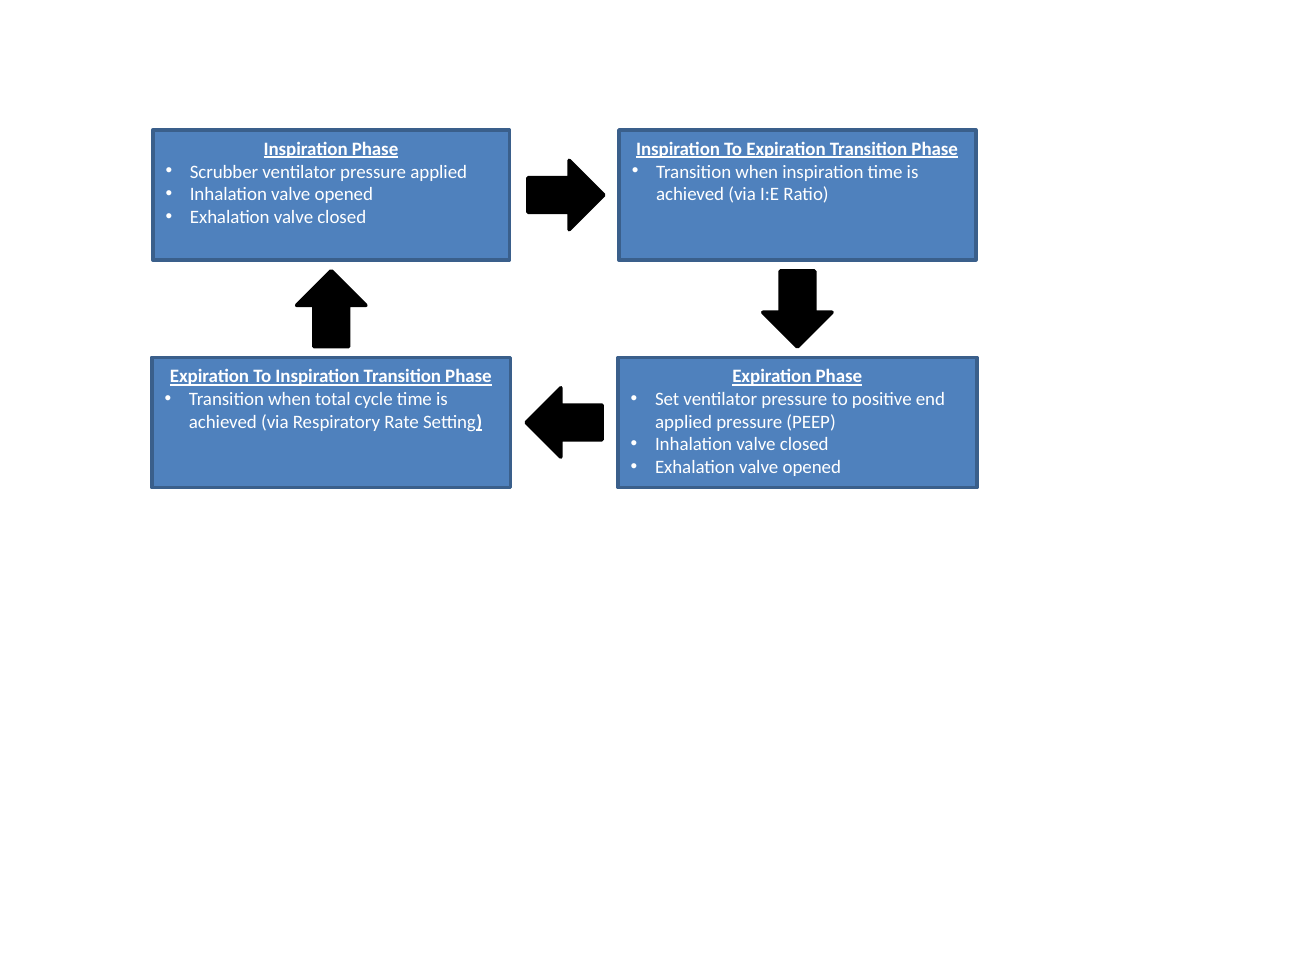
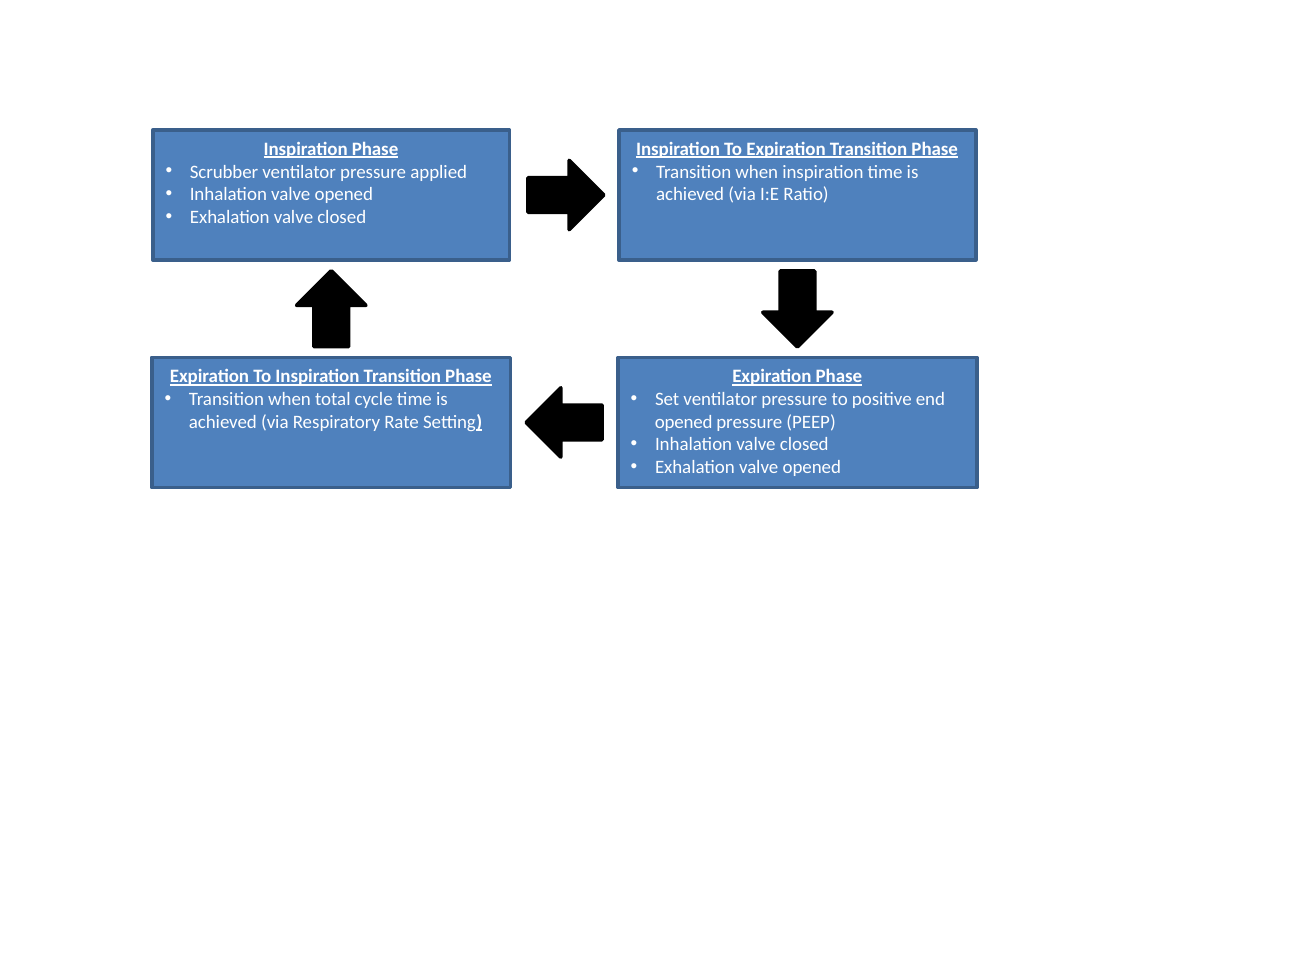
applied: applied -> opened (684, 422)
